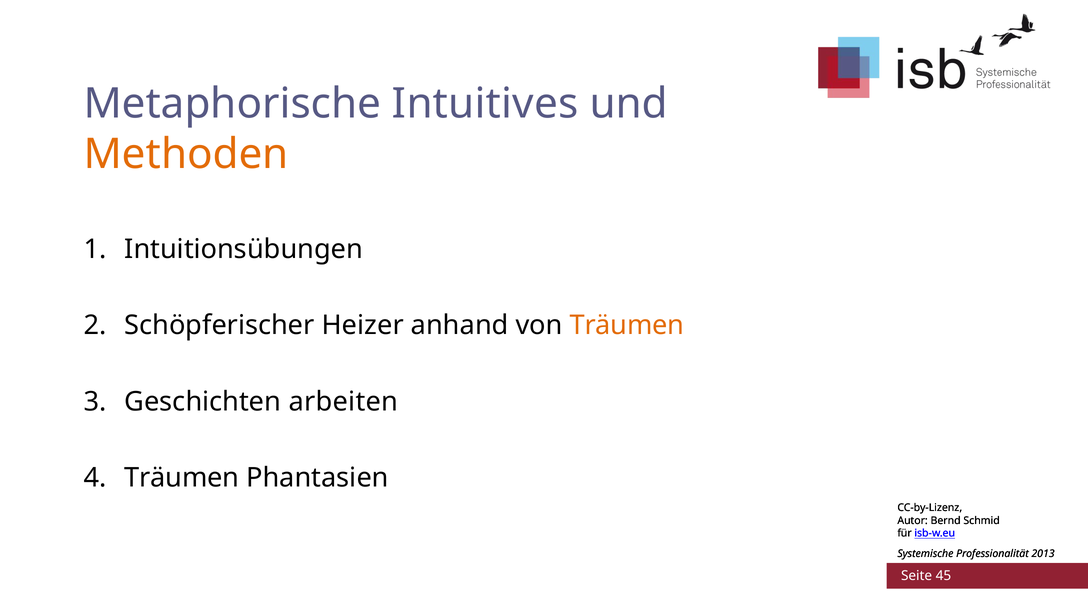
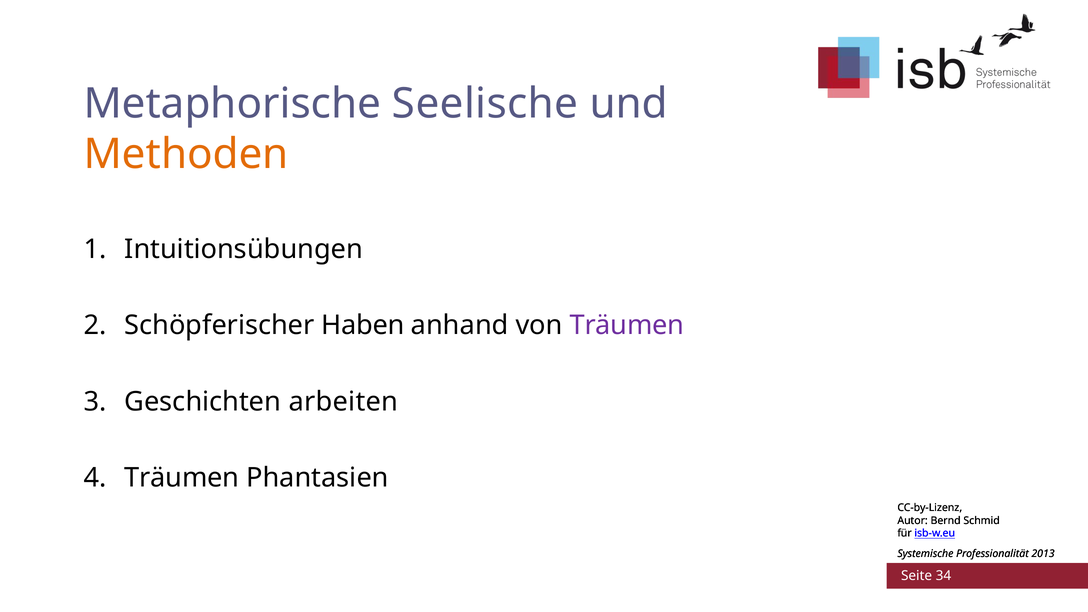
Intuitives: Intuitives -> Seelische (485, 104)
Heizer: Heizer -> Haben (363, 325)
Träumen colour: orange -> purple (627, 325)
45: 45 -> 34 (943, 576)
